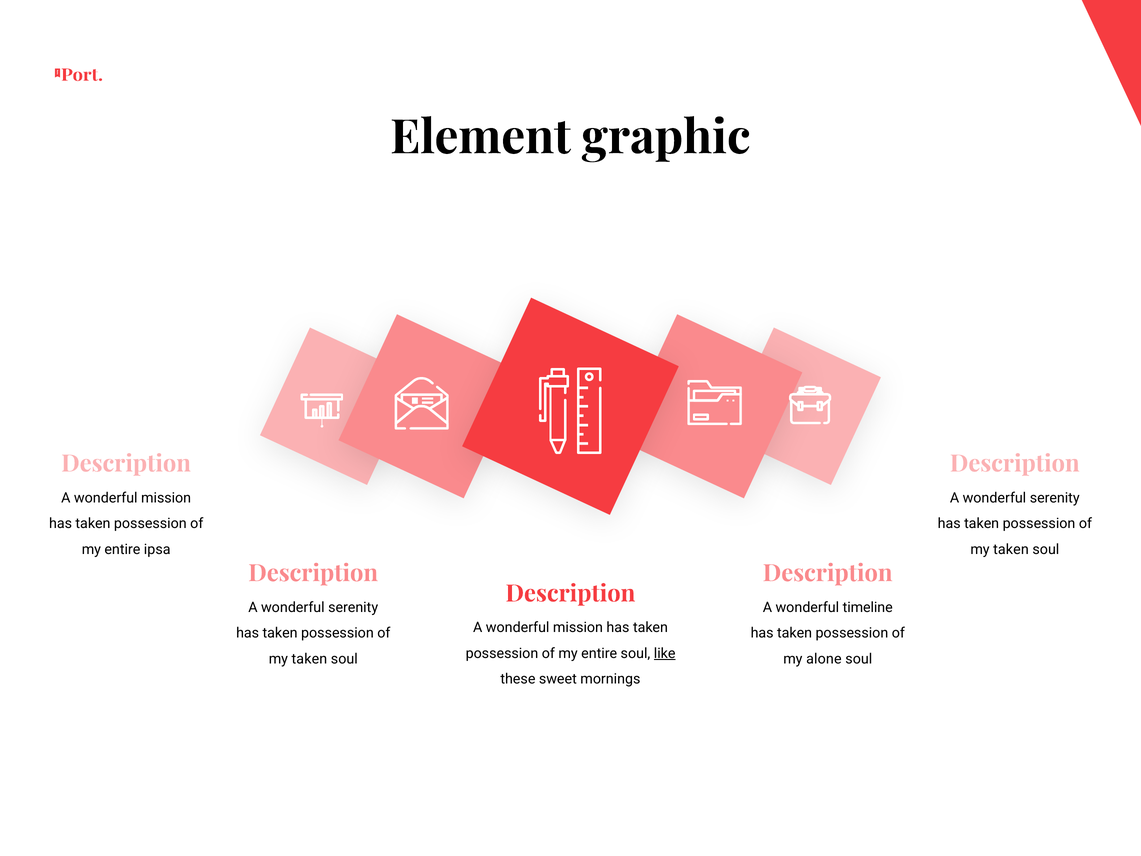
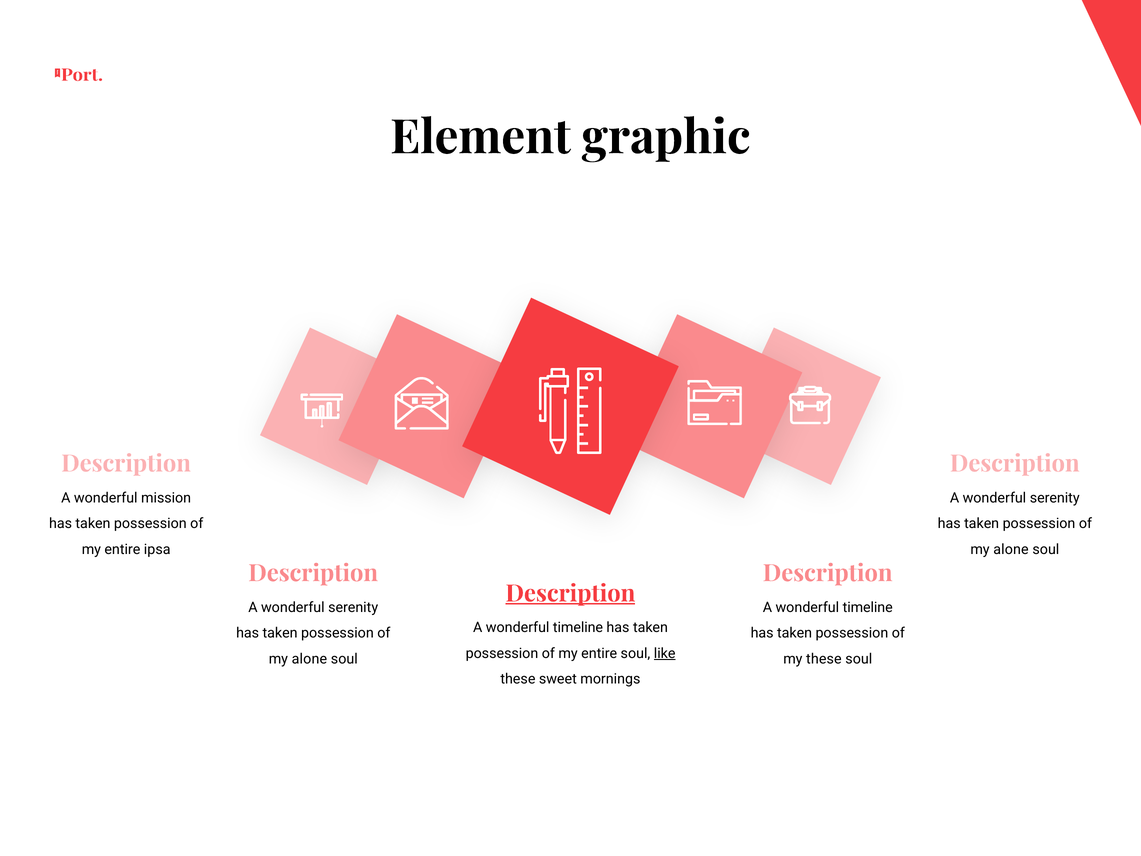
taken: taken -> alone (1011, 549)
Description underline: none -> present (570, 593)
mission: mission -> timeline (578, 628)
taken: taken -> alone (309, 659)
my alone: alone -> these (824, 659)
